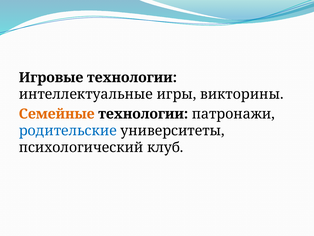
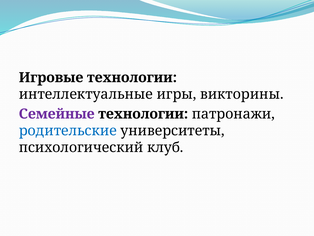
Семейные colour: orange -> purple (57, 114)
